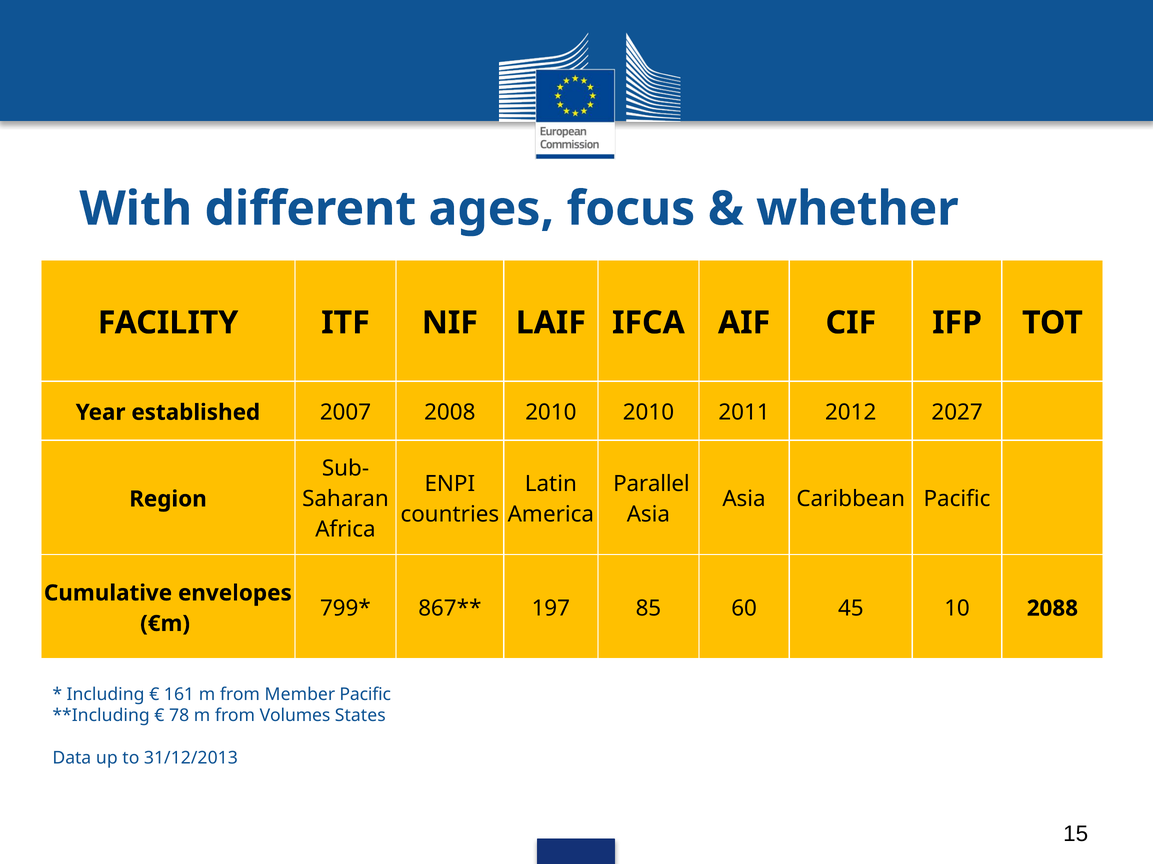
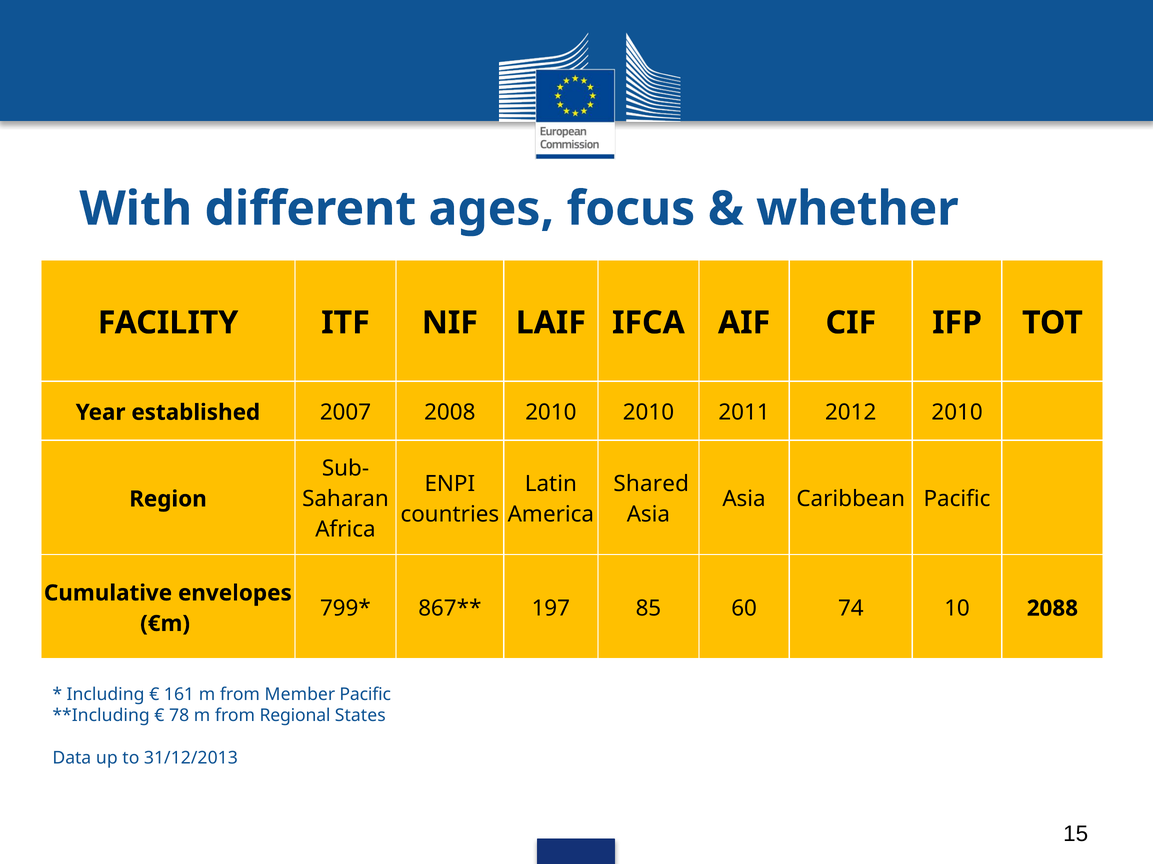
2012 2027: 2027 -> 2010 (957, 413)
Parallel: Parallel -> Shared (651, 484)
45: 45 -> 74 (851, 609)
Volumes: Volumes -> Regional (295, 716)
